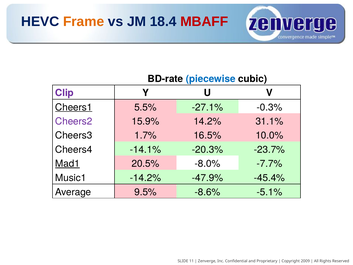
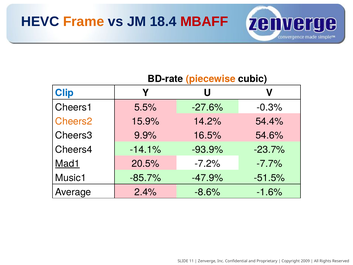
piecewise colour: blue -> orange (211, 79)
Clip colour: purple -> blue (64, 93)
Cheers1 underline: present -> none (74, 107)
-27.1%: -27.1% -> -27.6% (207, 107)
Cheers2 colour: purple -> orange (74, 121)
31.1%: 31.1% -> 54.4% (269, 121)
1.7%: 1.7% -> 9.9% (146, 135)
10.0%: 10.0% -> 54.6% (269, 135)
-20.3%: -20.3% -> -93.9% (207, 149)
-8.0%: -8.0% -> -7.2% (207, 164)
-14.2%: -14.2% -> -85.7% (145, 178)
-45.4%: -45.4% -> -51.5% (269, 178)
9.5%: 9.5% -> 2.4% (146, 192)
-5.1%: -5.1% -> -1.6% (269, 192)
